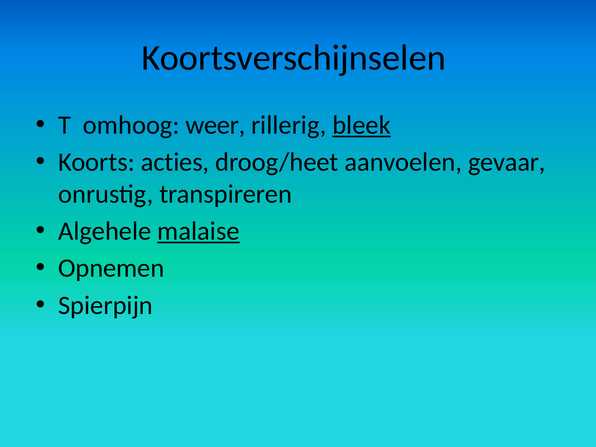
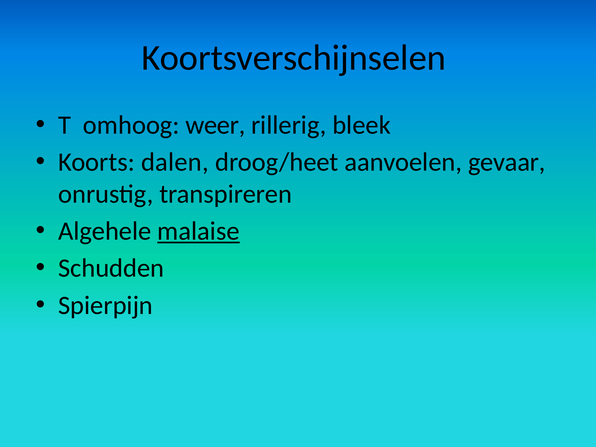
bleek underline: present -> none (362, 125)
acties: acties -> dalen (175, 162)
Opnemen: Opnemen -> Schudden (111, 268)
